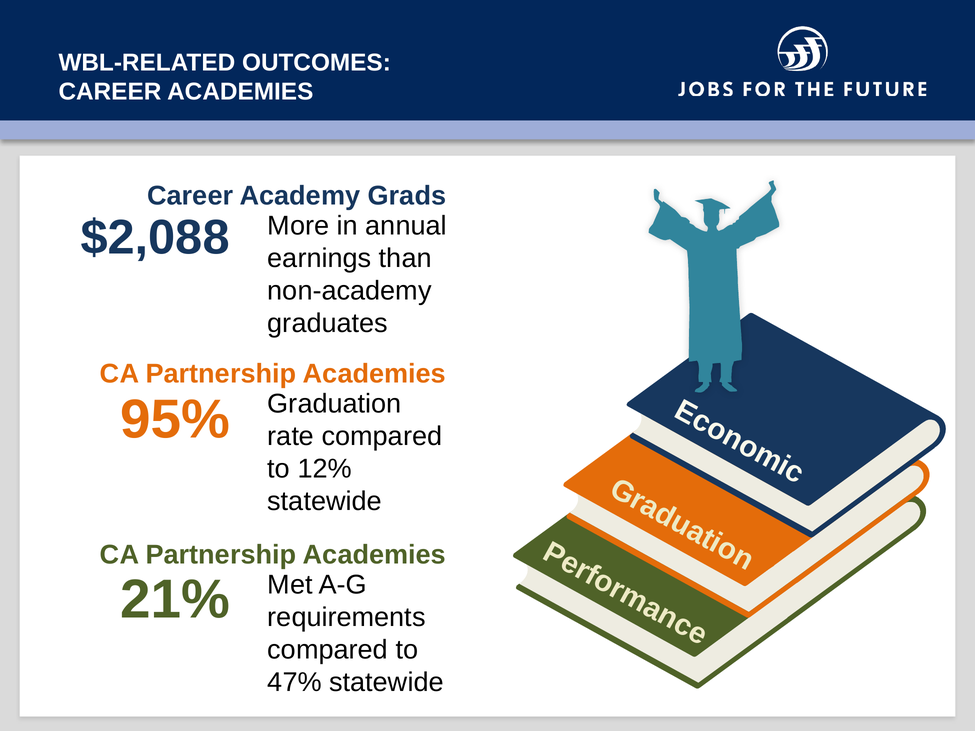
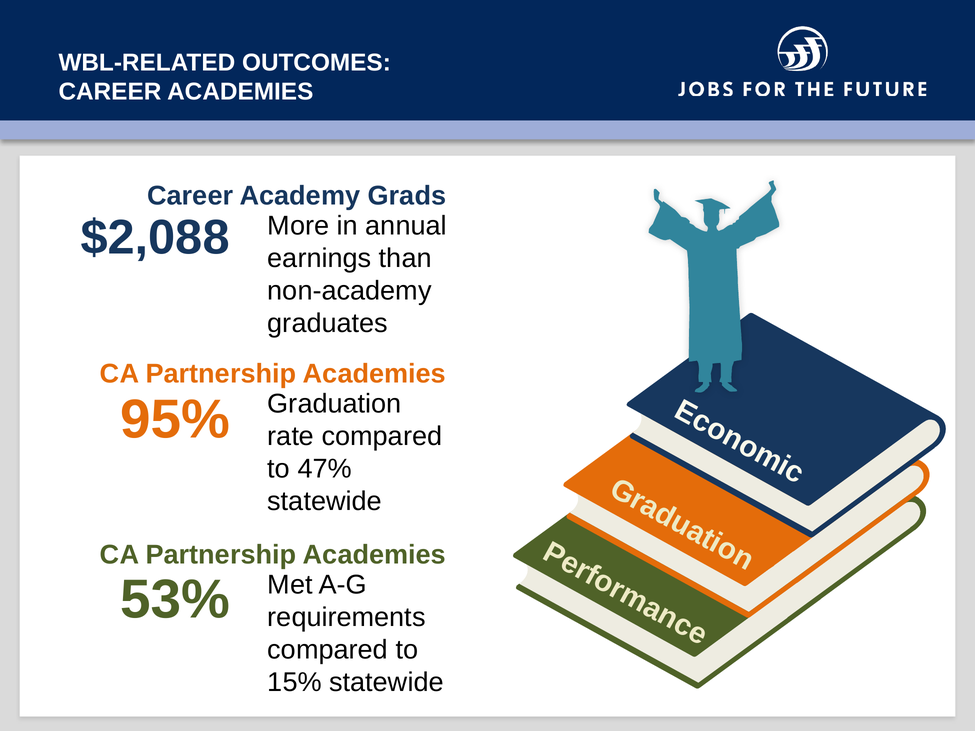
12%: 12% -> 47% (325, 469)
21%: 21% -> 53% (175, 600)
47%: 47% -> 15% (295, 682)
